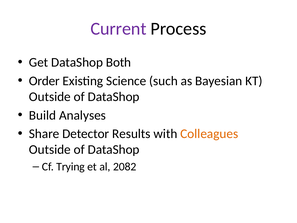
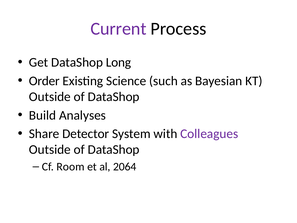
Both: Both -> Long (119, 62)
Results: Results -> System (131, 134)
Colleagues colour: orange -> purple (209, 134)
Trying: Trying -> Room (70, 167)
2082: 2082 -> 2064 (125, 167)
